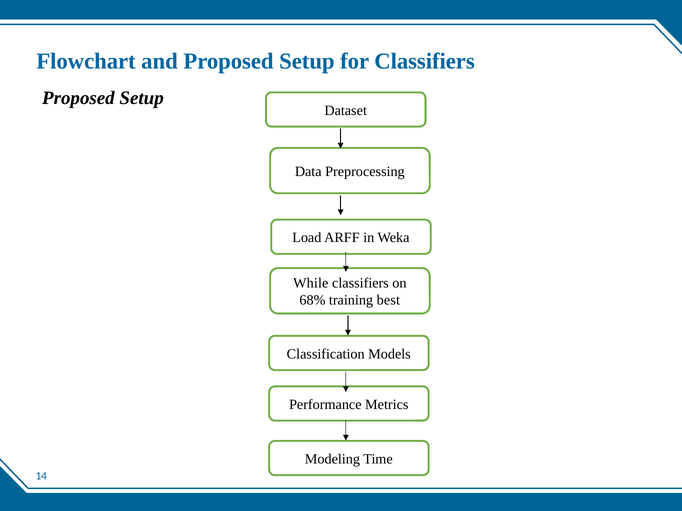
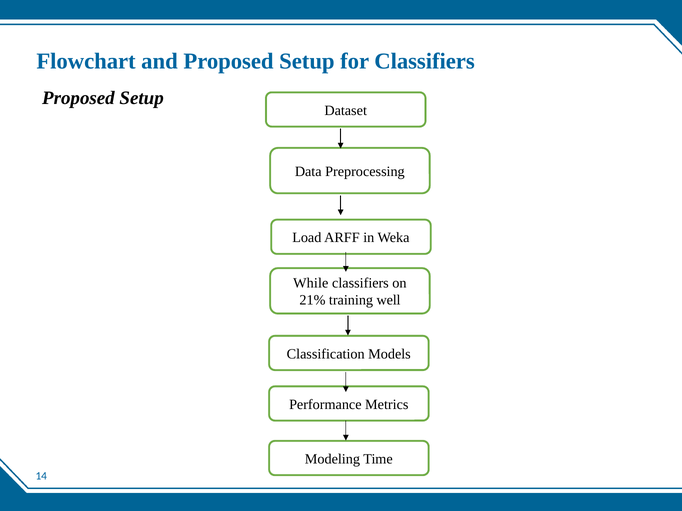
68%: 68% -> 21% (312, 301)
best: best -> well (389, 301)
